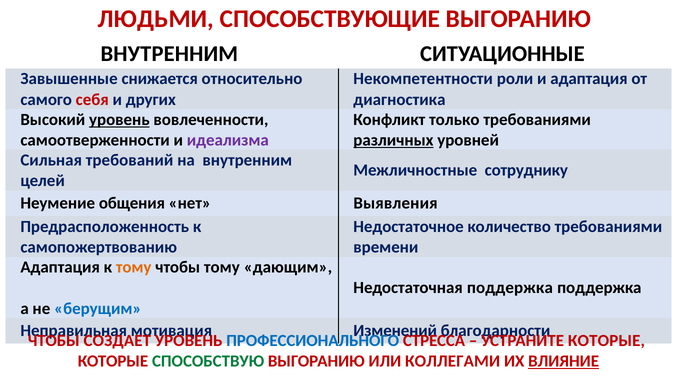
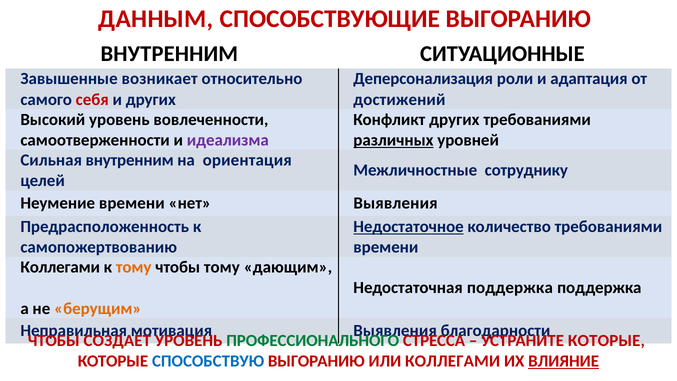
ЛЮДЬМИ: ЛЮДЬМИ -> ДАННЫМ (156, 19)
снижается: снижается -> возникает (160, 79)
Некомпетентности: Некомпетентности -> Деперсонализация (423, 79)
диагностика: диагностика -> достижений (399, 99)
уровень underline: present -> none (119, 119)
Конфликт только: только -> других (454, 119)
Сильная требований: требований -> внутренним (130, 160)
на внутренним: внутренним -> ориентация (247, 160)
Неумение общения: общения -> времени (132, 203)
Недостаточное underline: none -> present (409, 227)
Адаптация: Адаптация -> Коллегами (60, 267)
берущим colour: blue -> orange (98, 308)
мотивация Изменений: Изменений -> Выявления (395, 331)
ПРОФЕССИОНАЛЬНОГО colour: blue -> green (313, 341)
СПОСОБСТВУЮ colour: green -> blue (208, 361)
